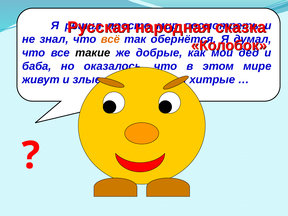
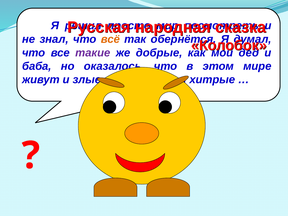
такие colour: black -> purple (93, 53)
